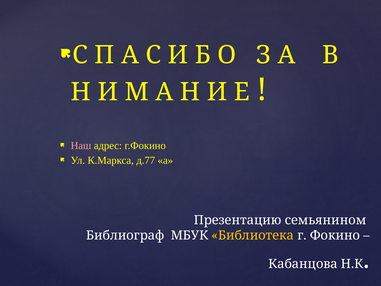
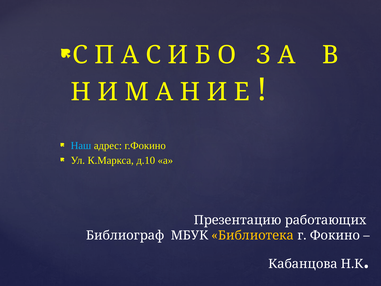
Наш colour: pink -> light blue (81, 145)
д.77: д.77 -> д.10 (146, 160)
семьянином: семьянином -> работающих (326, 220)
